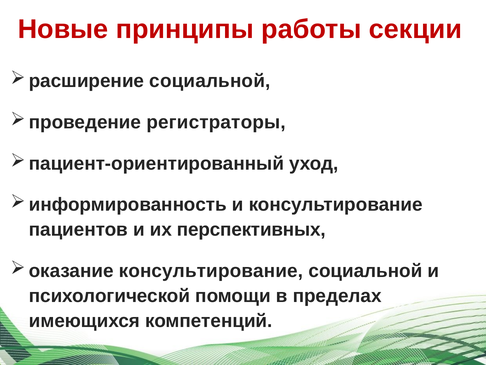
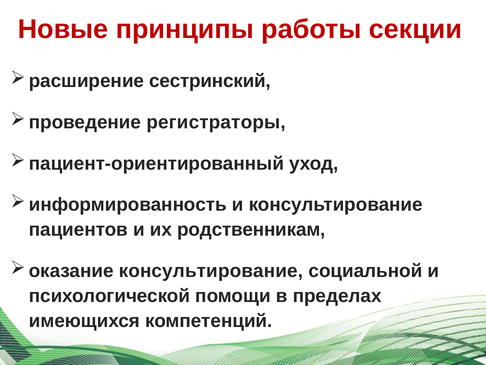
социальной: социальной -> сестринский (210, 81)
перспективных: перспективных -> родственникам (251, 229)
